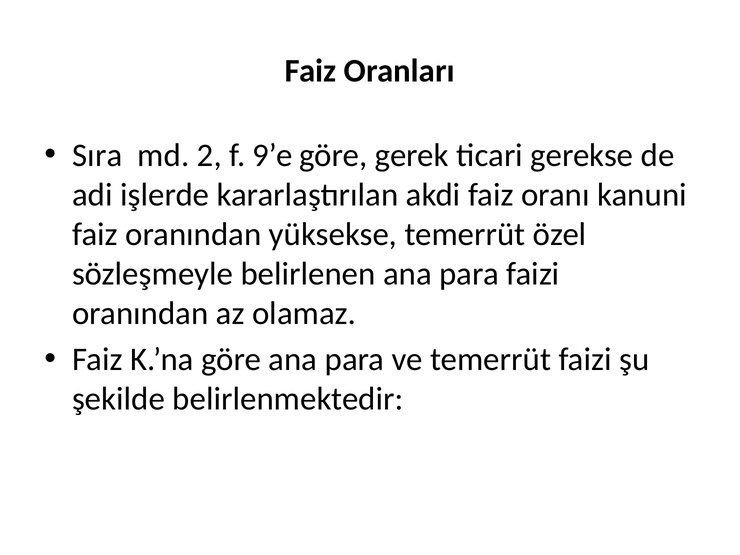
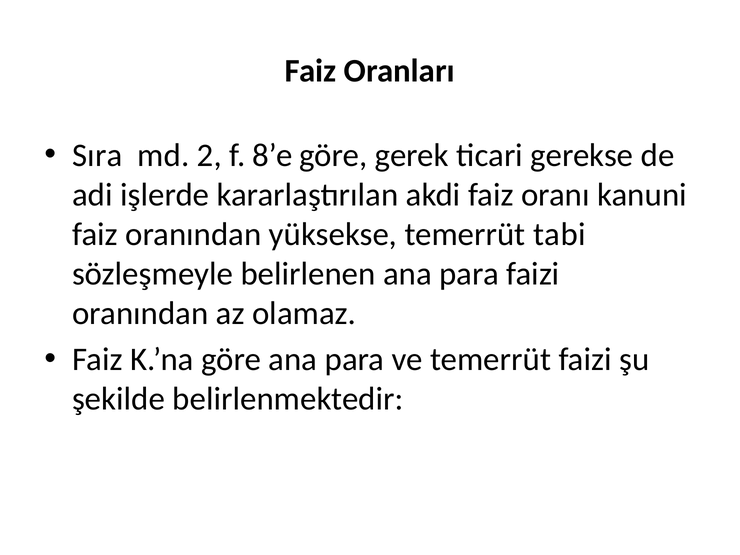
9’e: 9’e -> 8’e (272, 155)
özel: özel -> tabi (559, 234)
